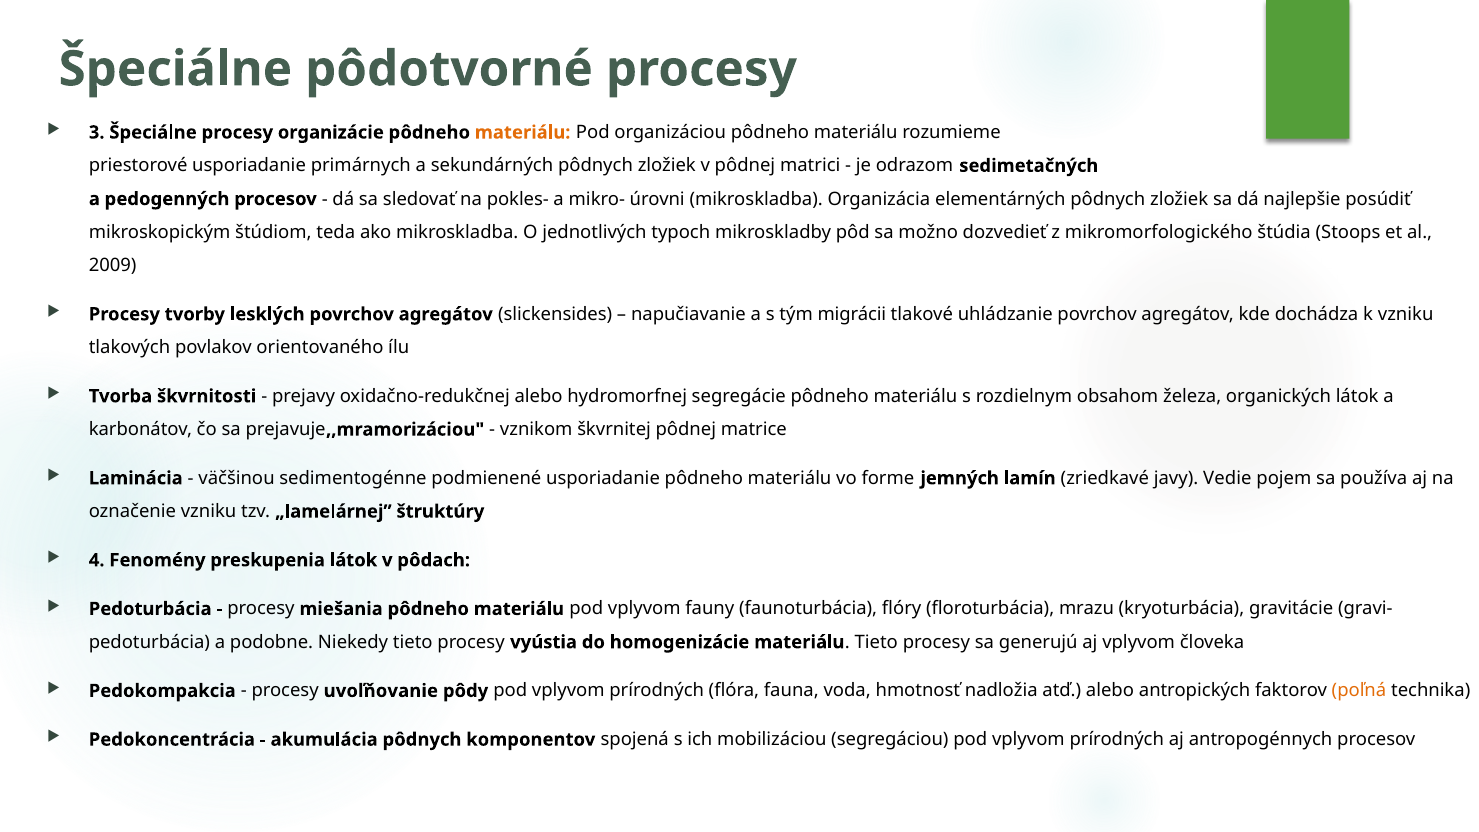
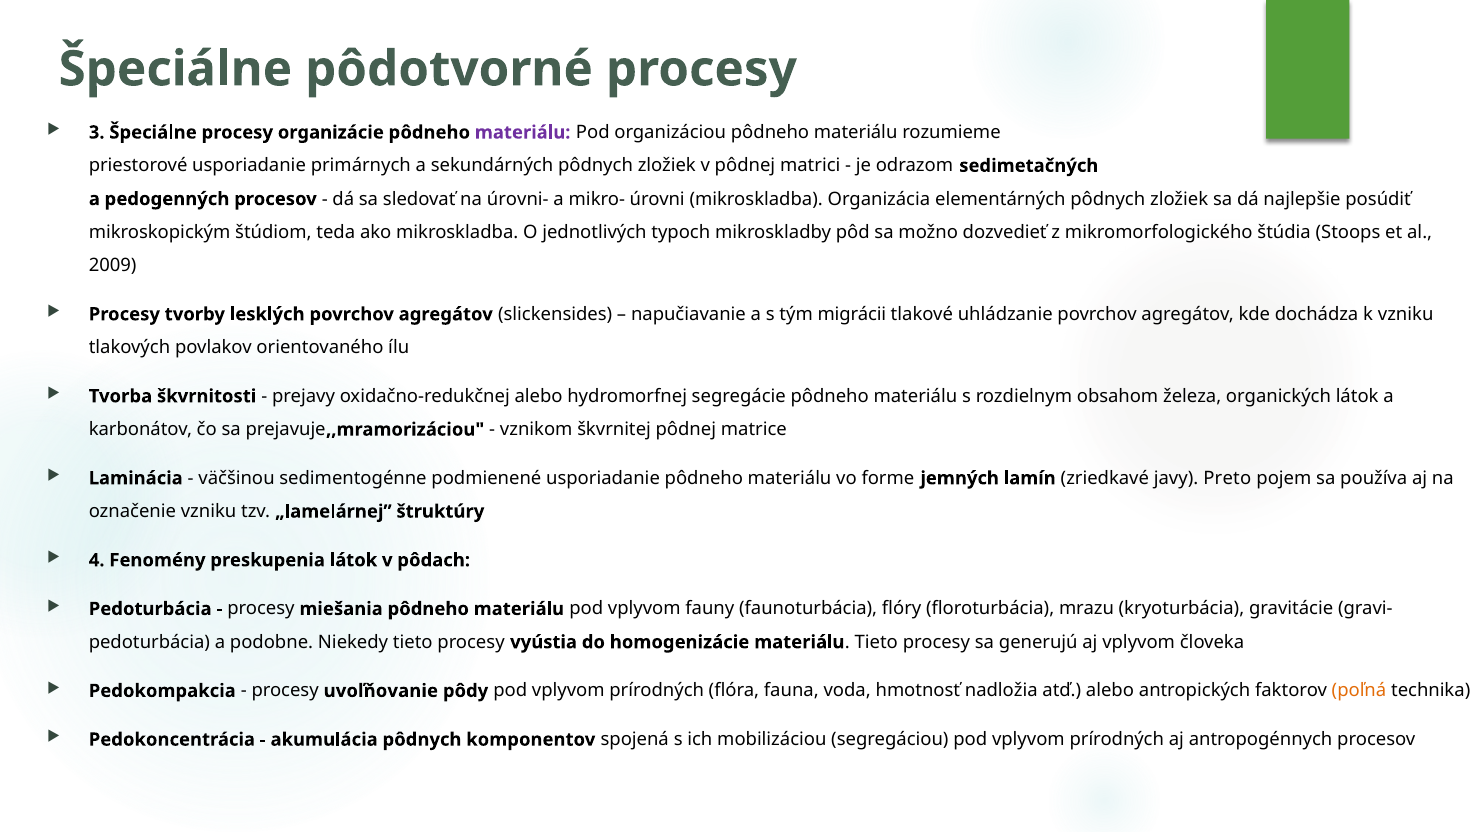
materiálu colour: orange -> purple (523, 132)
pokles-: pokles- -> úrovni- (518, 199)
Vedie: Vedie -> Preto (1227, 478)
